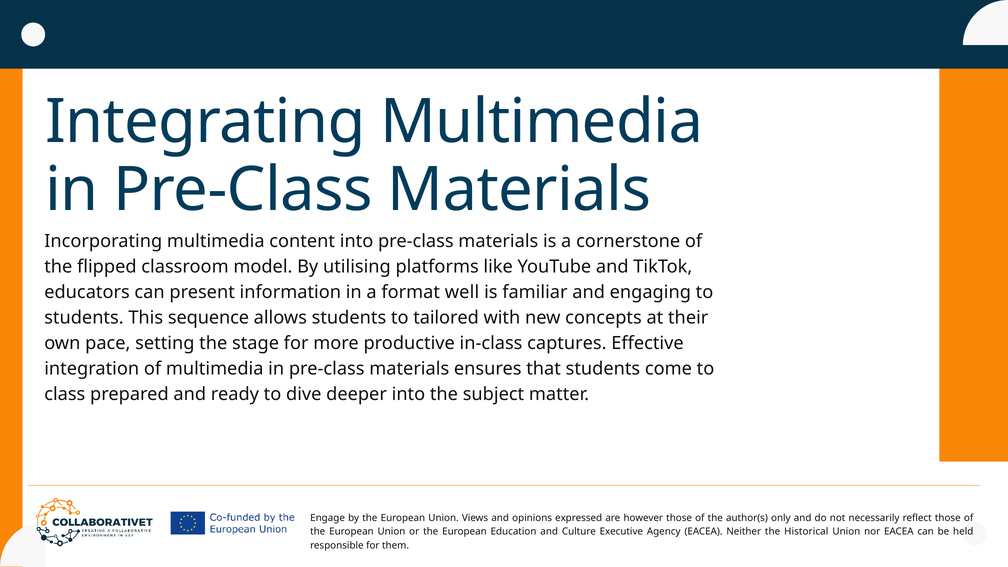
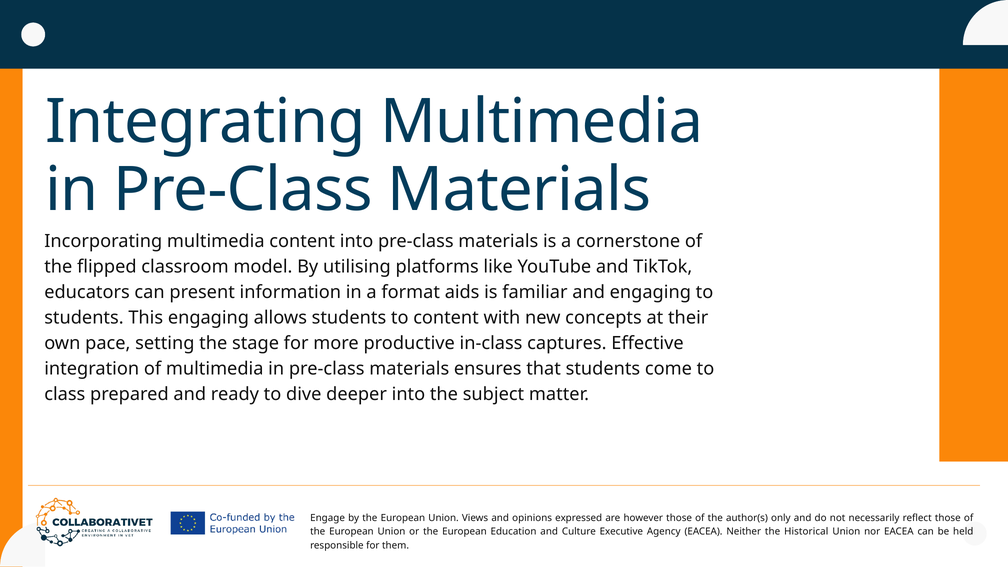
well: well -> aids (462, 292)
This sequence: sequence -> engaging (208, 318)
to tailored: tailored -> content (446, 318)
